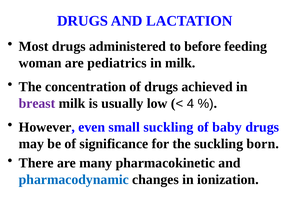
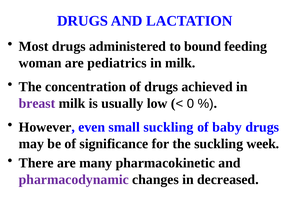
before: before -> bound (203, 46)
4: 4 -> 0 (191, 104)
born: born -> week (263, 144)
pharmacodynamic colour: blue -> purple (74, 180)
ionization: ionization -> decreased (228, 180)
